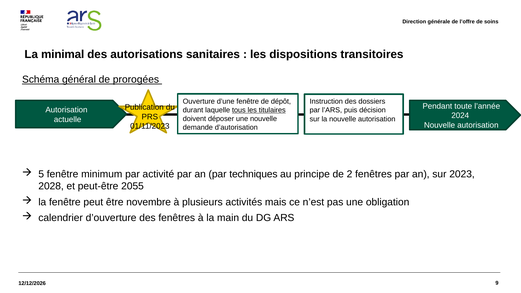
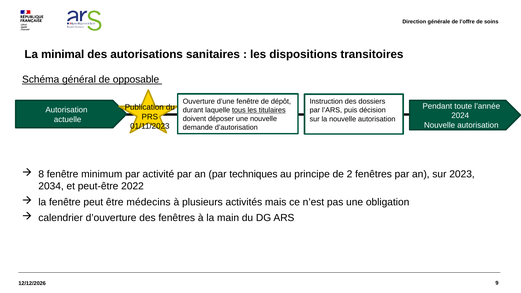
prorogées: prorogées -> opposable (136, 79)
5: 5 -> 8 (41, 174)
2028: 2028 -> 2034 (51, 186)
2055: 2055 -> 2022 (133, 186)
novembre: novembre -> médecins (149, 202)
